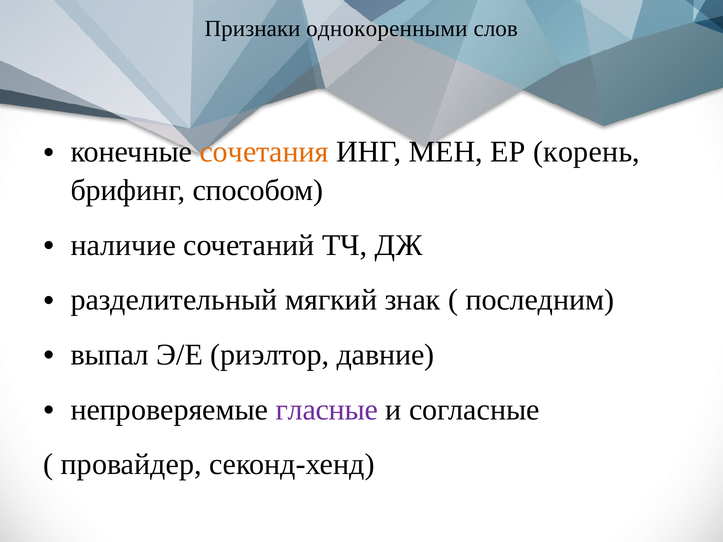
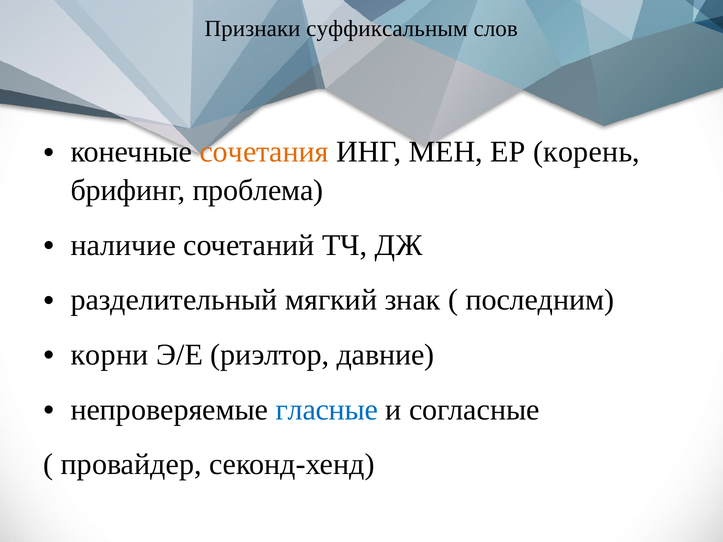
однокоренными: однокоренными -> суффиксальным (387, 29)
способом: способом -> проблема (258, 190)
выпал: выпал -> корни (109, 355)
гласные colour: purple -> blue (327, 410)
